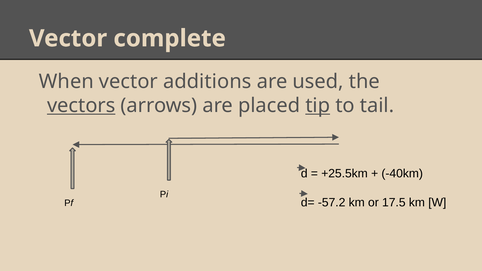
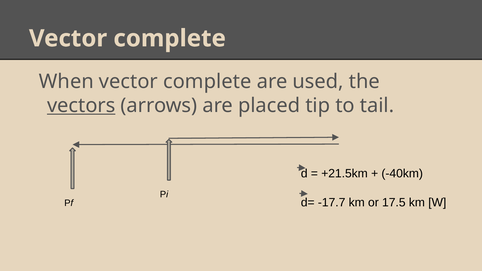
When vector additions: additions -> complete (207, 82)
tip underline: present -> none (318, 106)
+25.5km: +25.5km -> +21.5km (345, 174)
-57.2: -57.2 -> -17.7 (332, 203)
